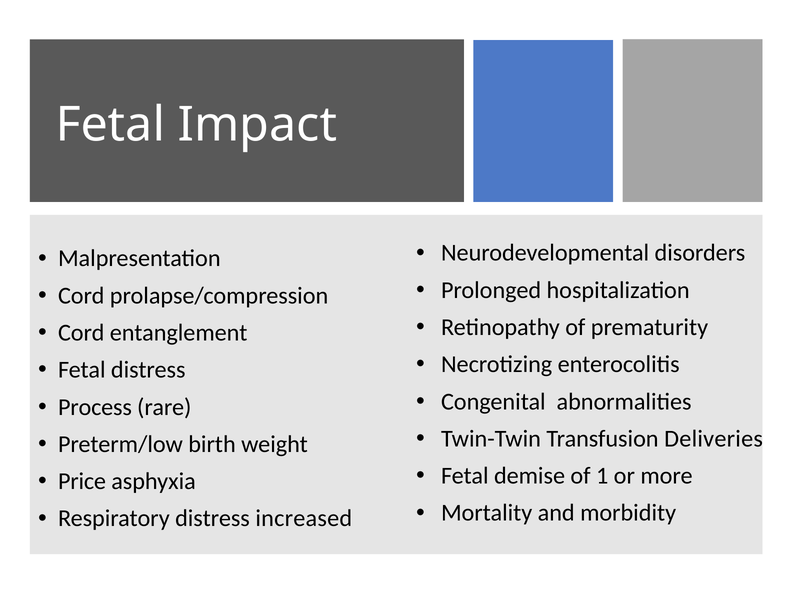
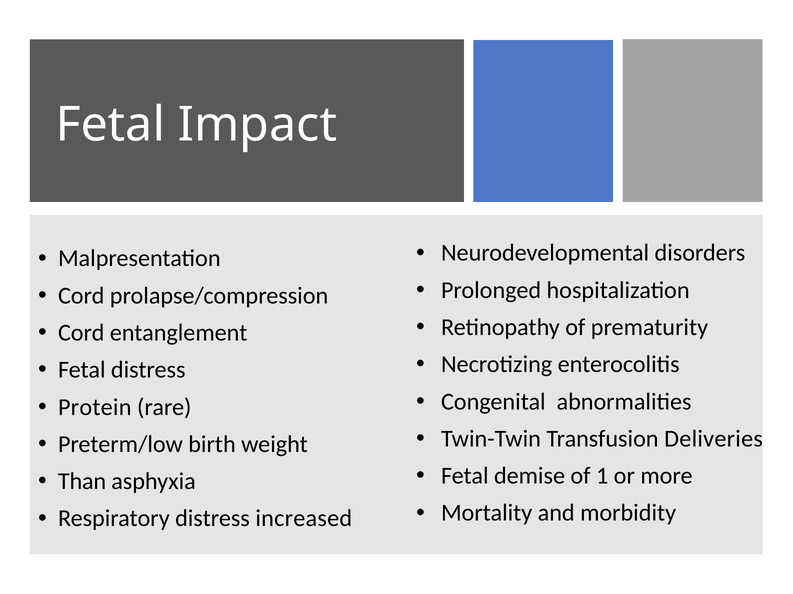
Process: Process -> Protein (95, 408)
Price: Price -> Than (82, 482)
